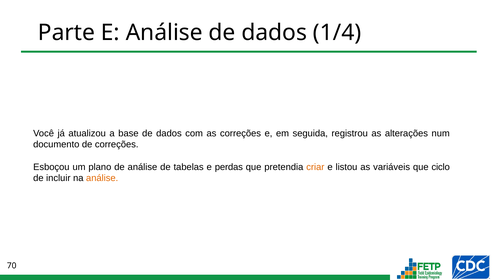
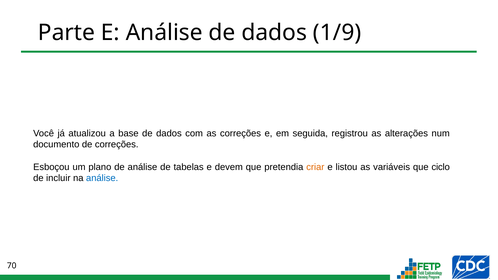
1/4: 1/4 -> 1/9 (337, 33)
perdas: perdas -> devem (229, 167)
análise colour: orange -> blue (102, 178)
